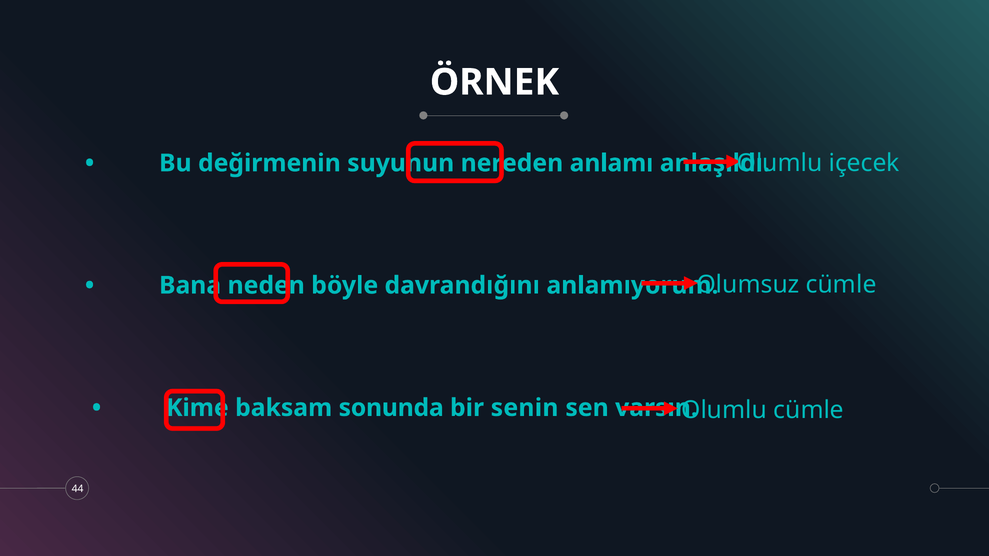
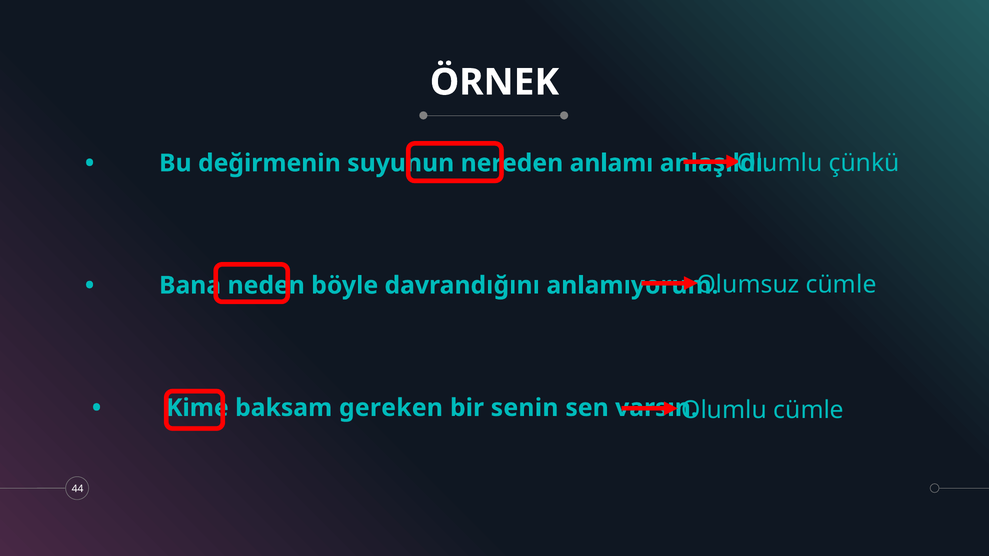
içecek: içecek -> çünkü (864, 163)
sonunda: sonunda -> gereken (391, 408)
